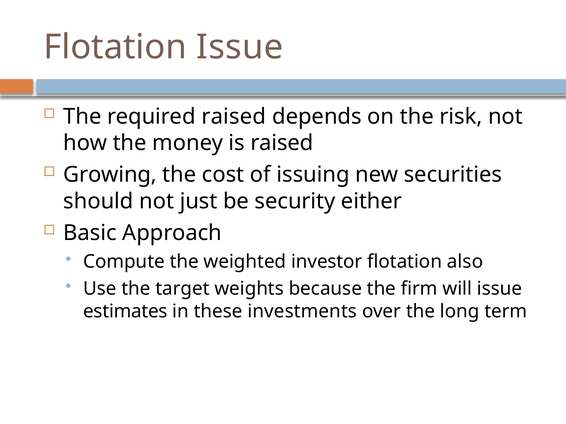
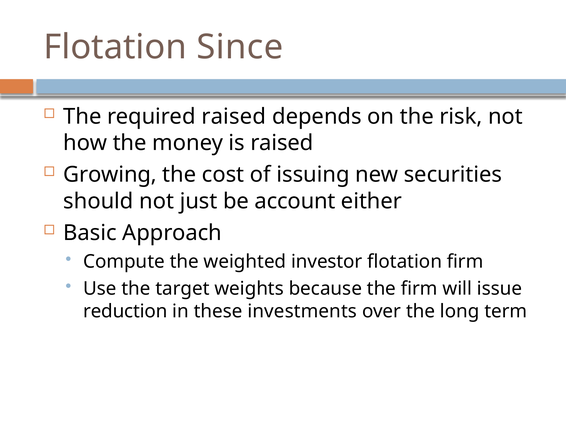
Flotation Issue: Issue -> Since (240, 47)
security: security -> account (295, 201)
flotation also: also -> firm (465, 262)
estimates: estimates -> reduction (125, 312)
